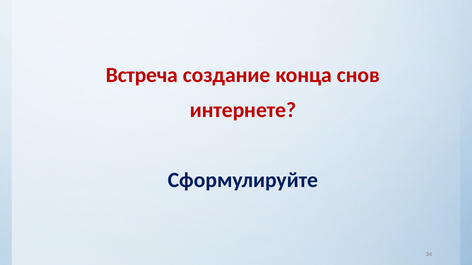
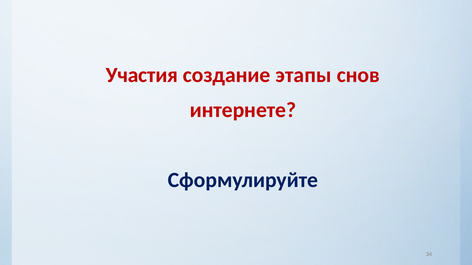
Встреча: Встреча -> Участия (142, 75)
конца: конца -> этапы (304, 75)
